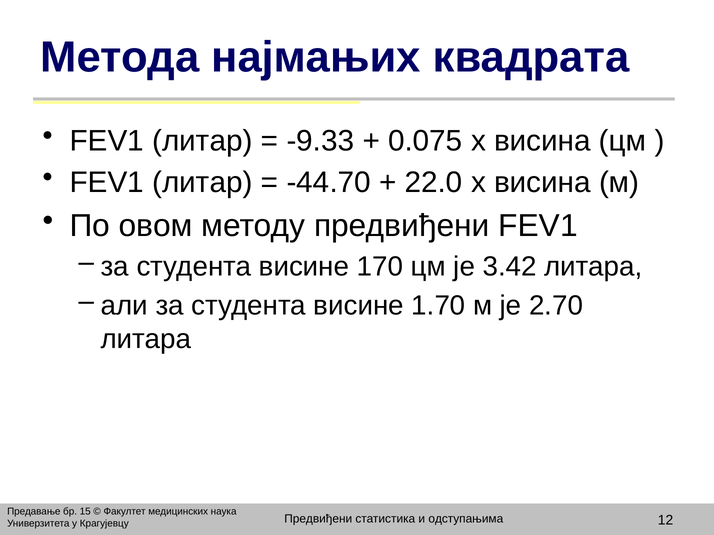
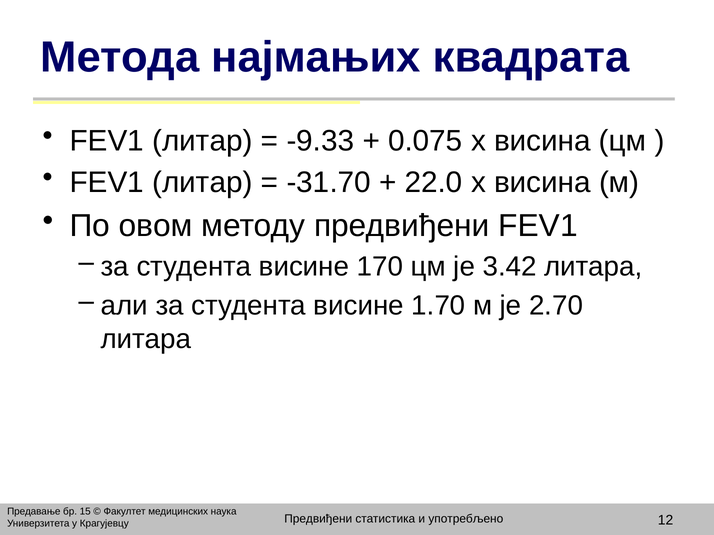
-44.70: -44.70 -> -31.70 (329, 183)
одступањима: одступањима -> употребљено (466, 520)
